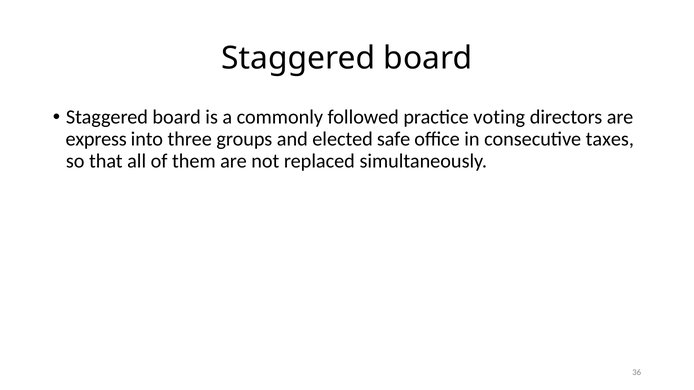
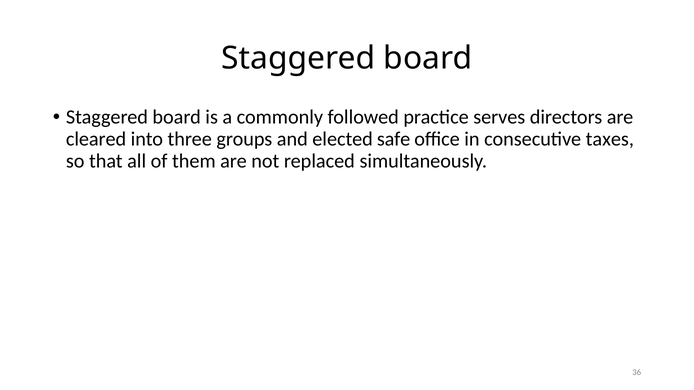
voting: voting -> serves (499, 117)
express: express -> cleared (96, 139)
